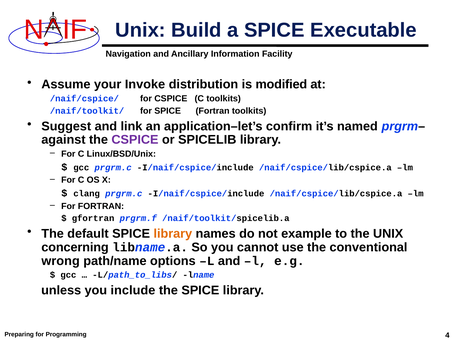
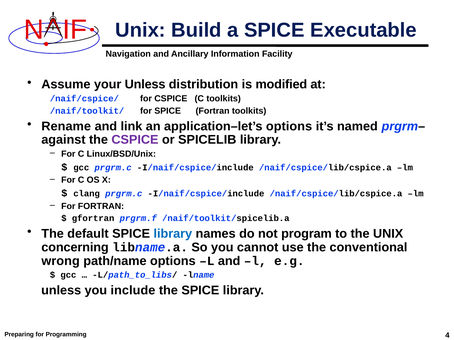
your Invoke: Invoke -> Unless (145, 85)
Suggest: Suggest -> Rename (66, 126)
application–let’s confirm: confirm -> options (289, 126)
library colour: orange -> blue (173, 234)
example: example -> program (306, 234)
